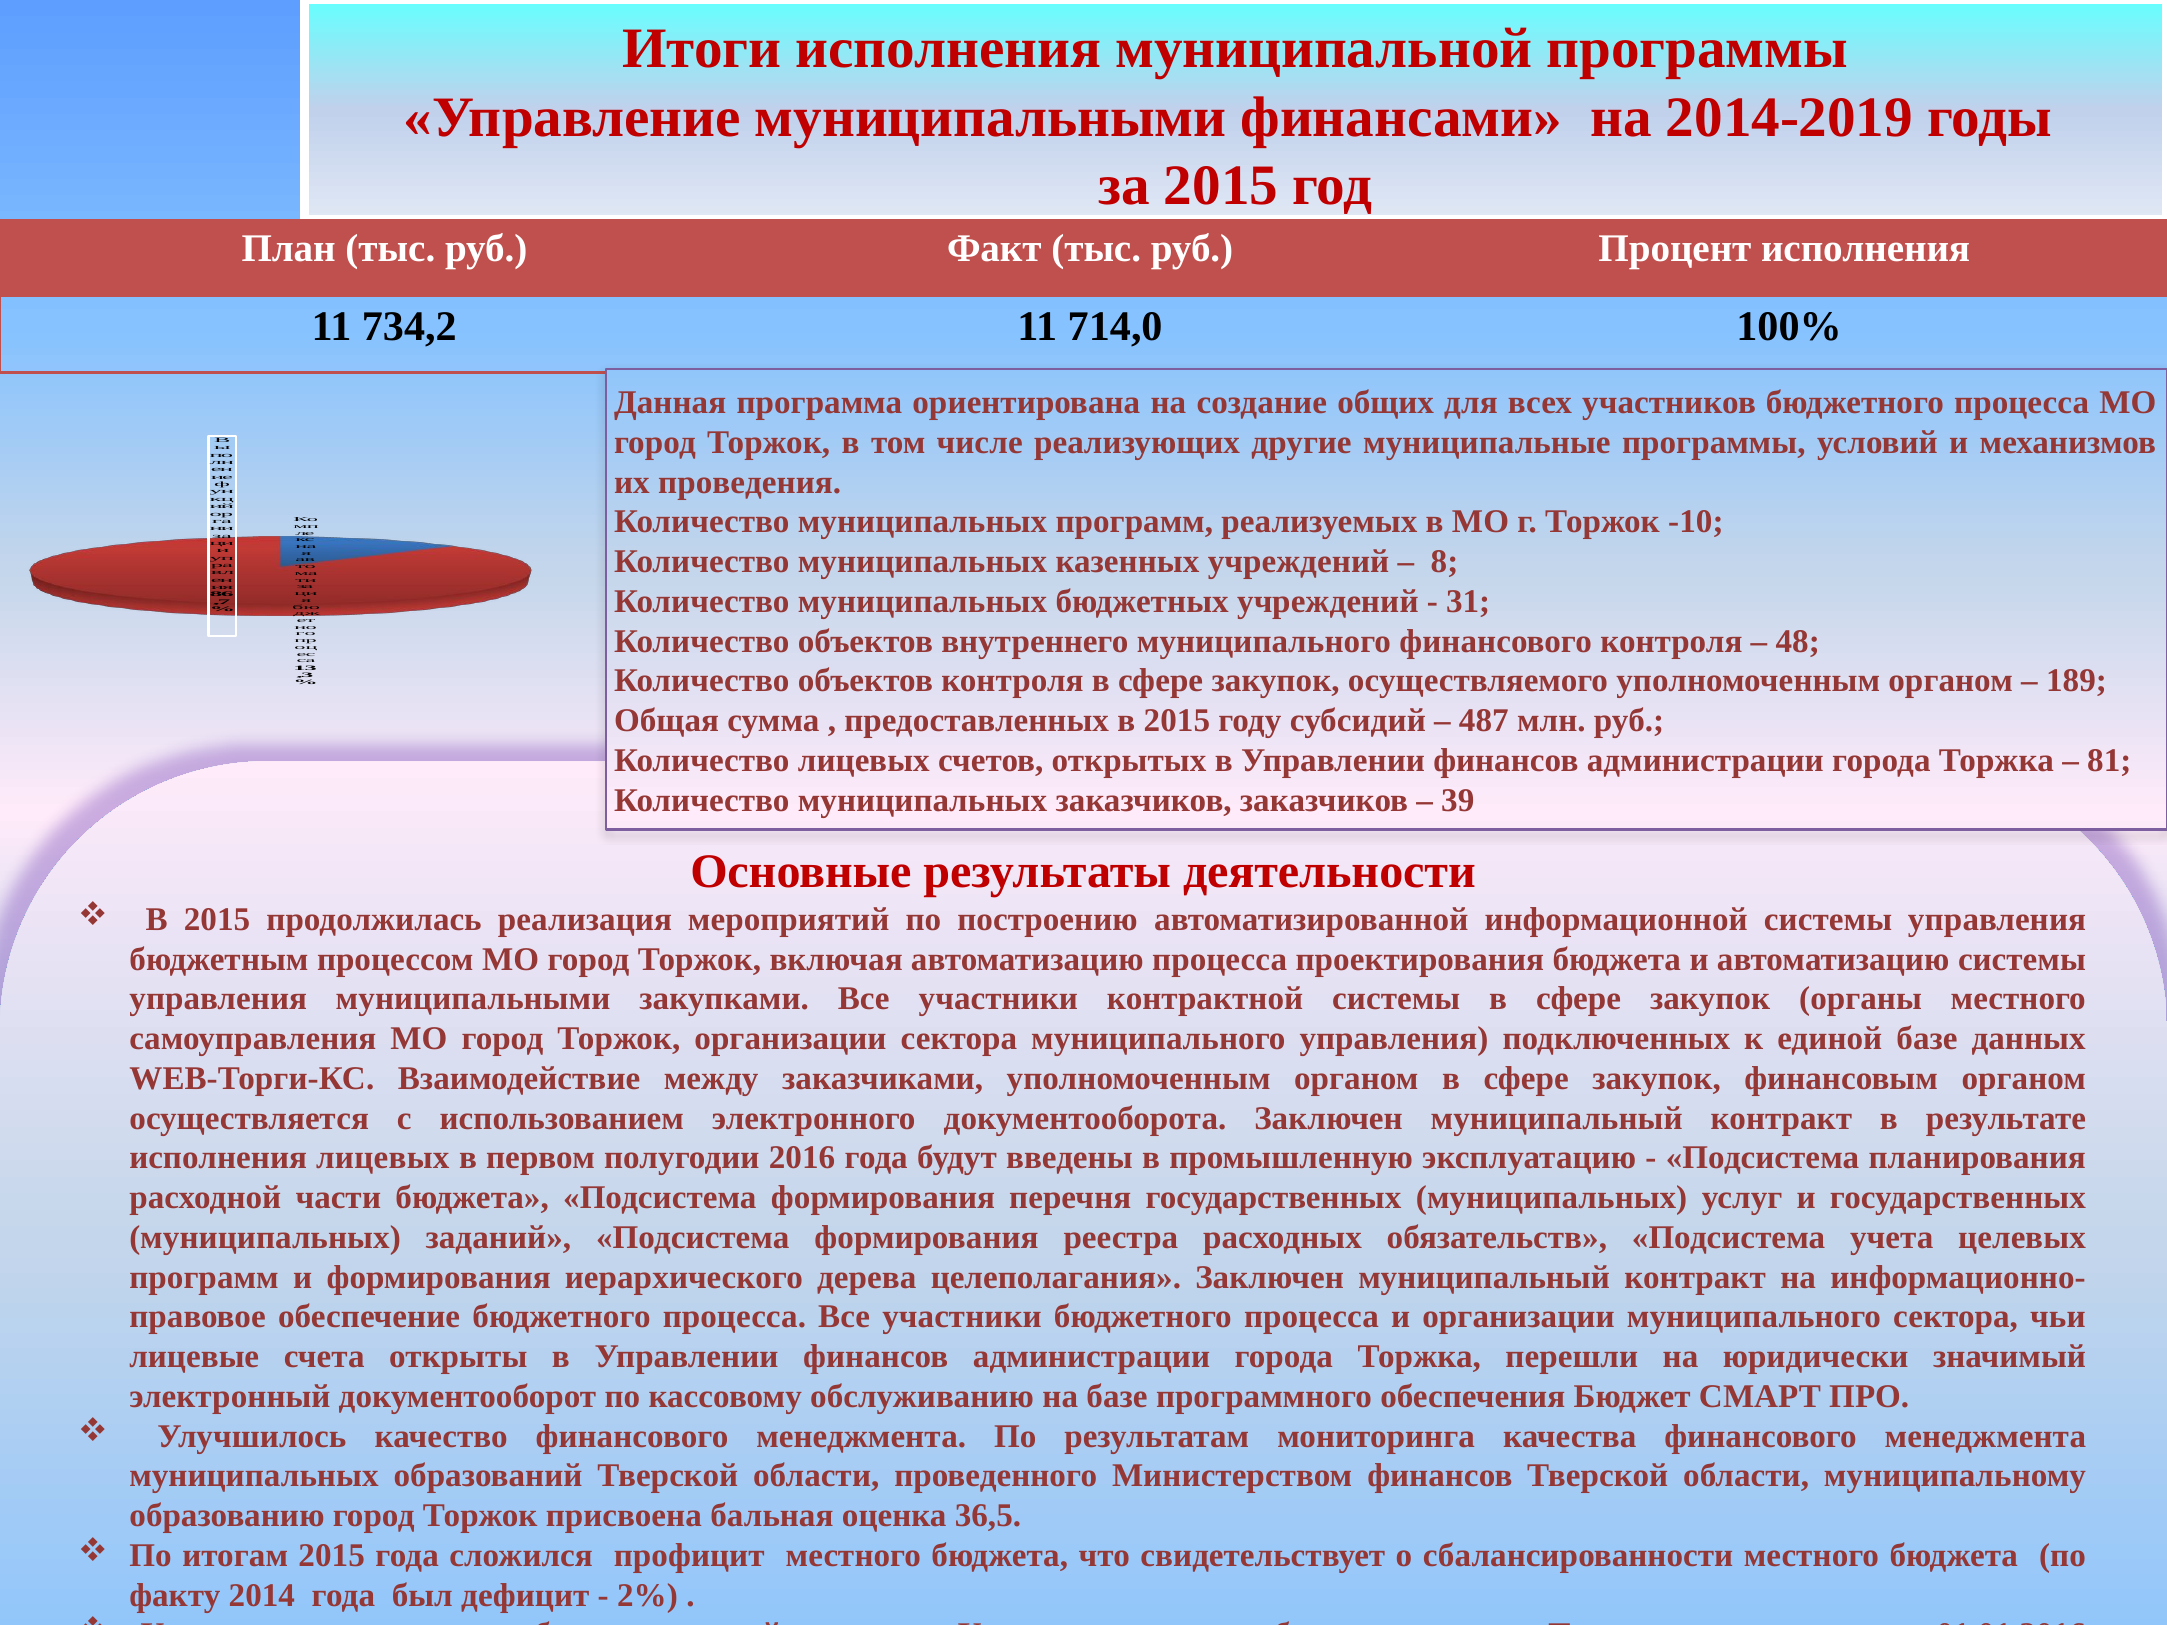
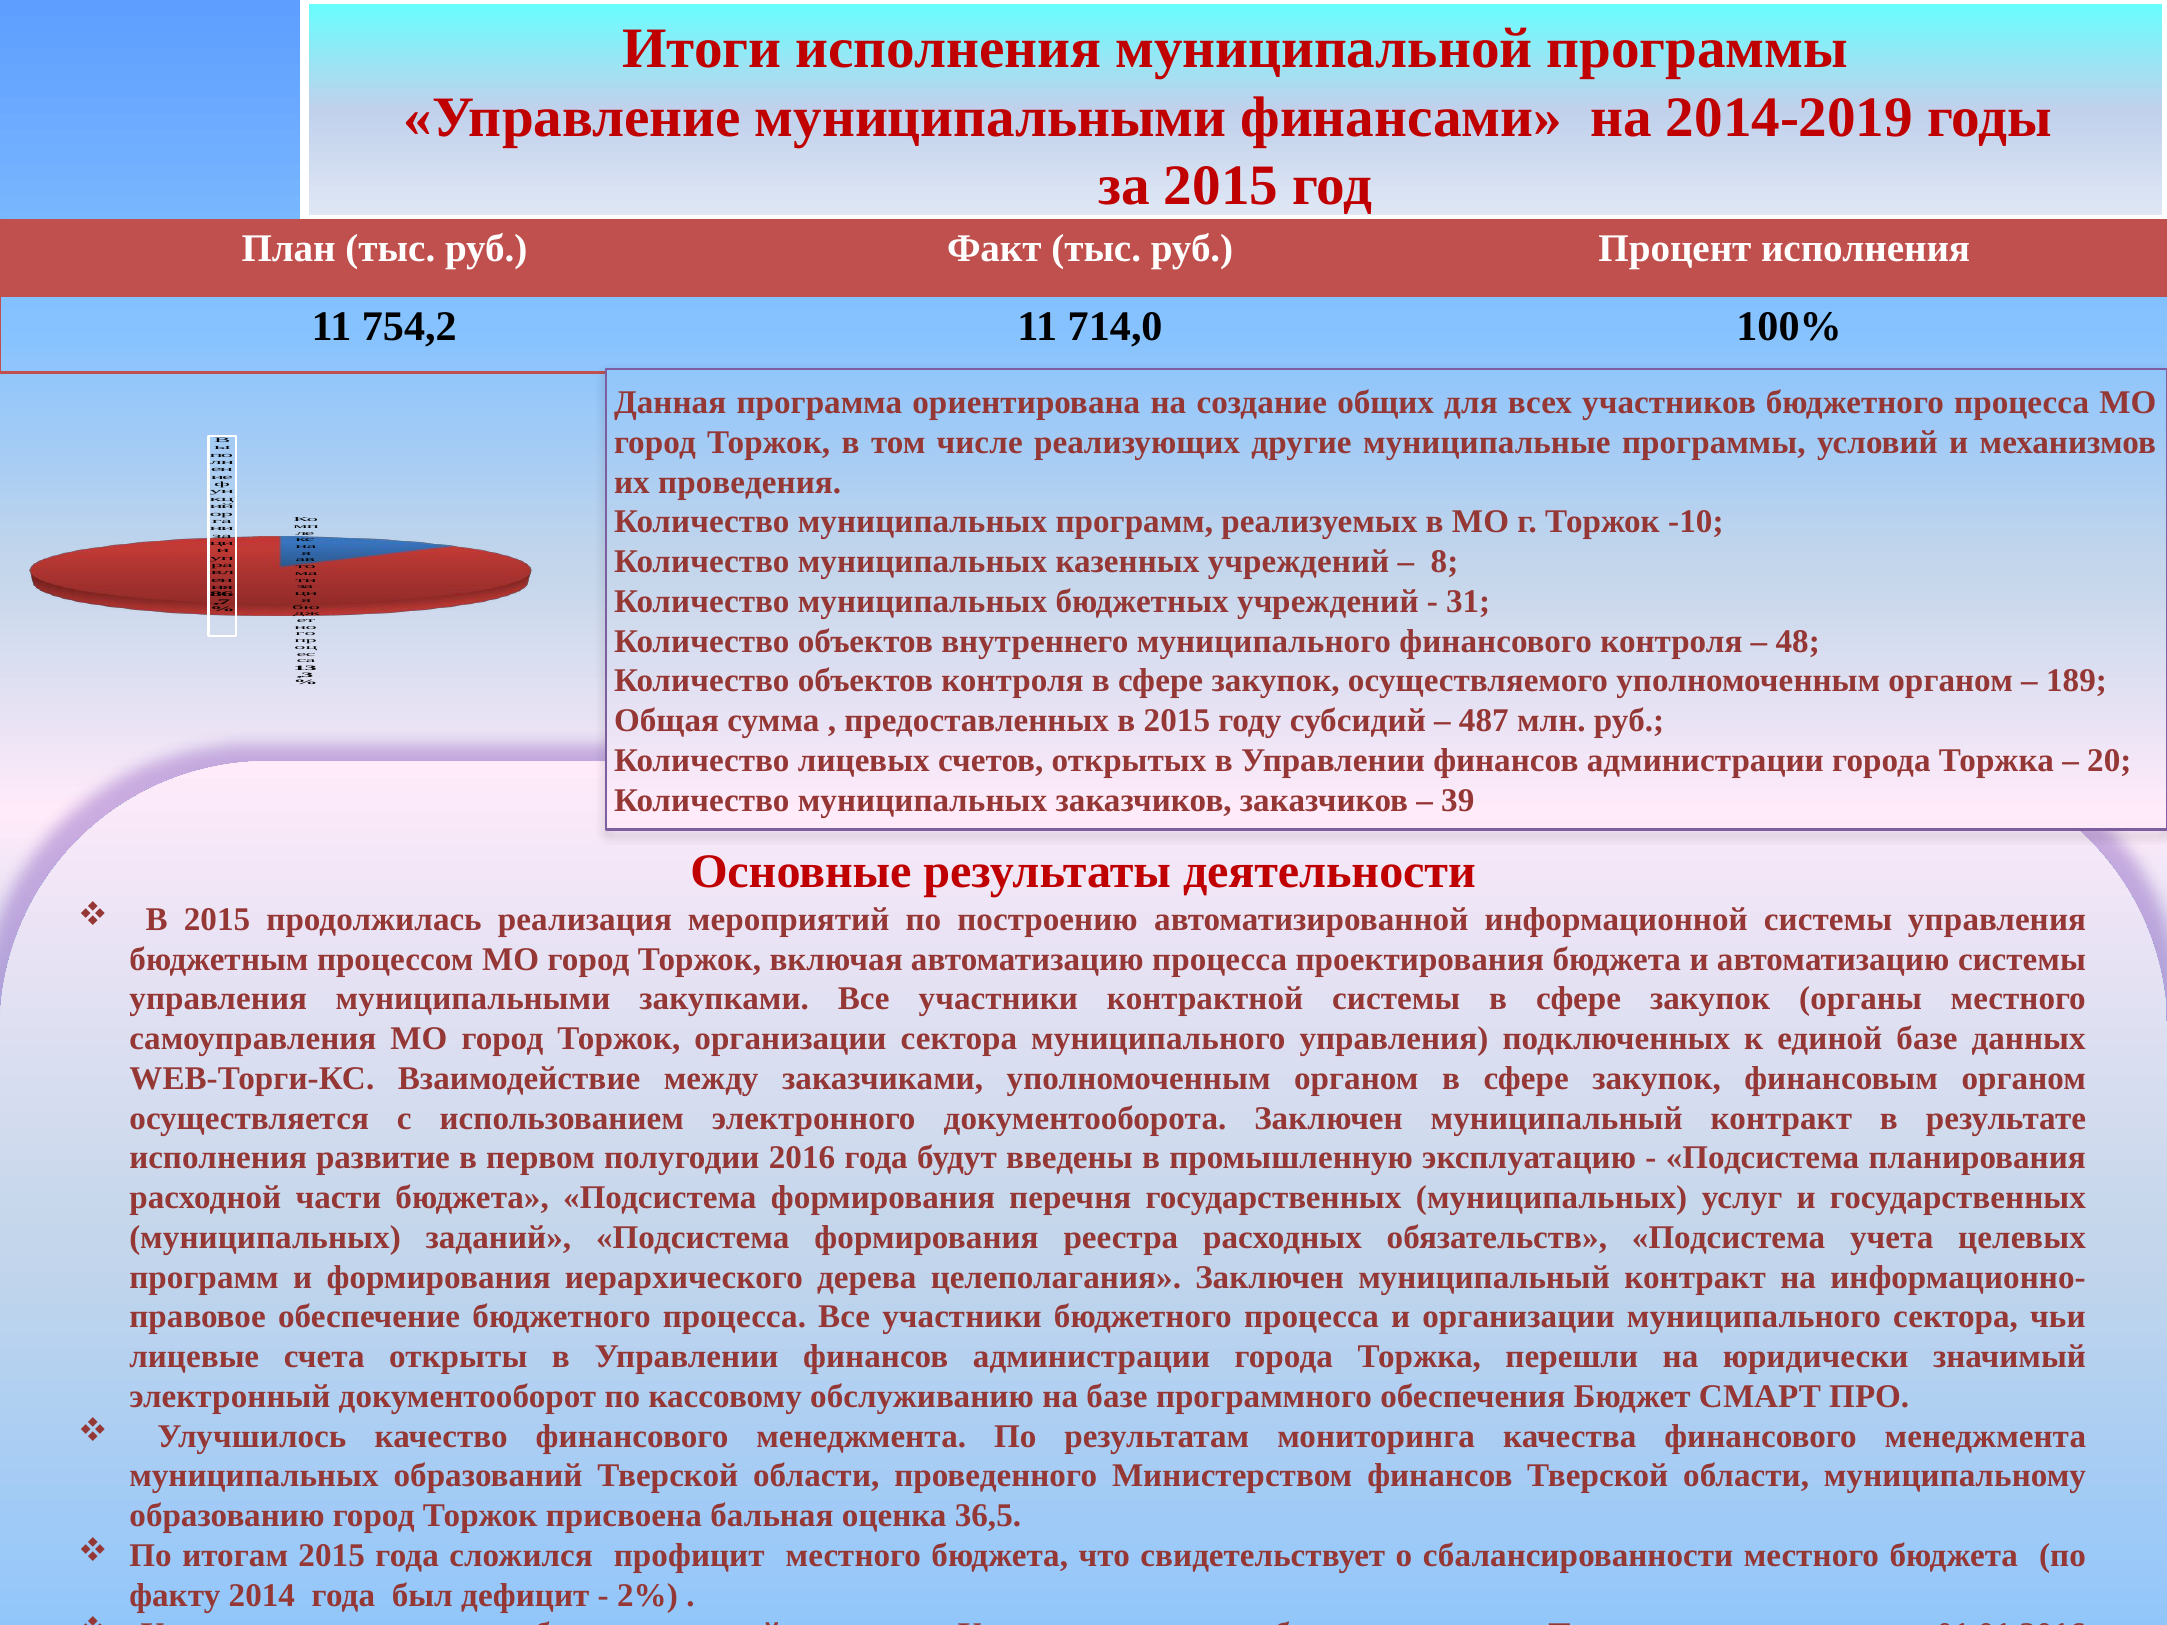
734,2: 734,2 -> 754,2 (409, 327)
81: 81 -> 20 (2109, 761)
исполнения лицевых: лицевых -> развитие (383, 1158)
